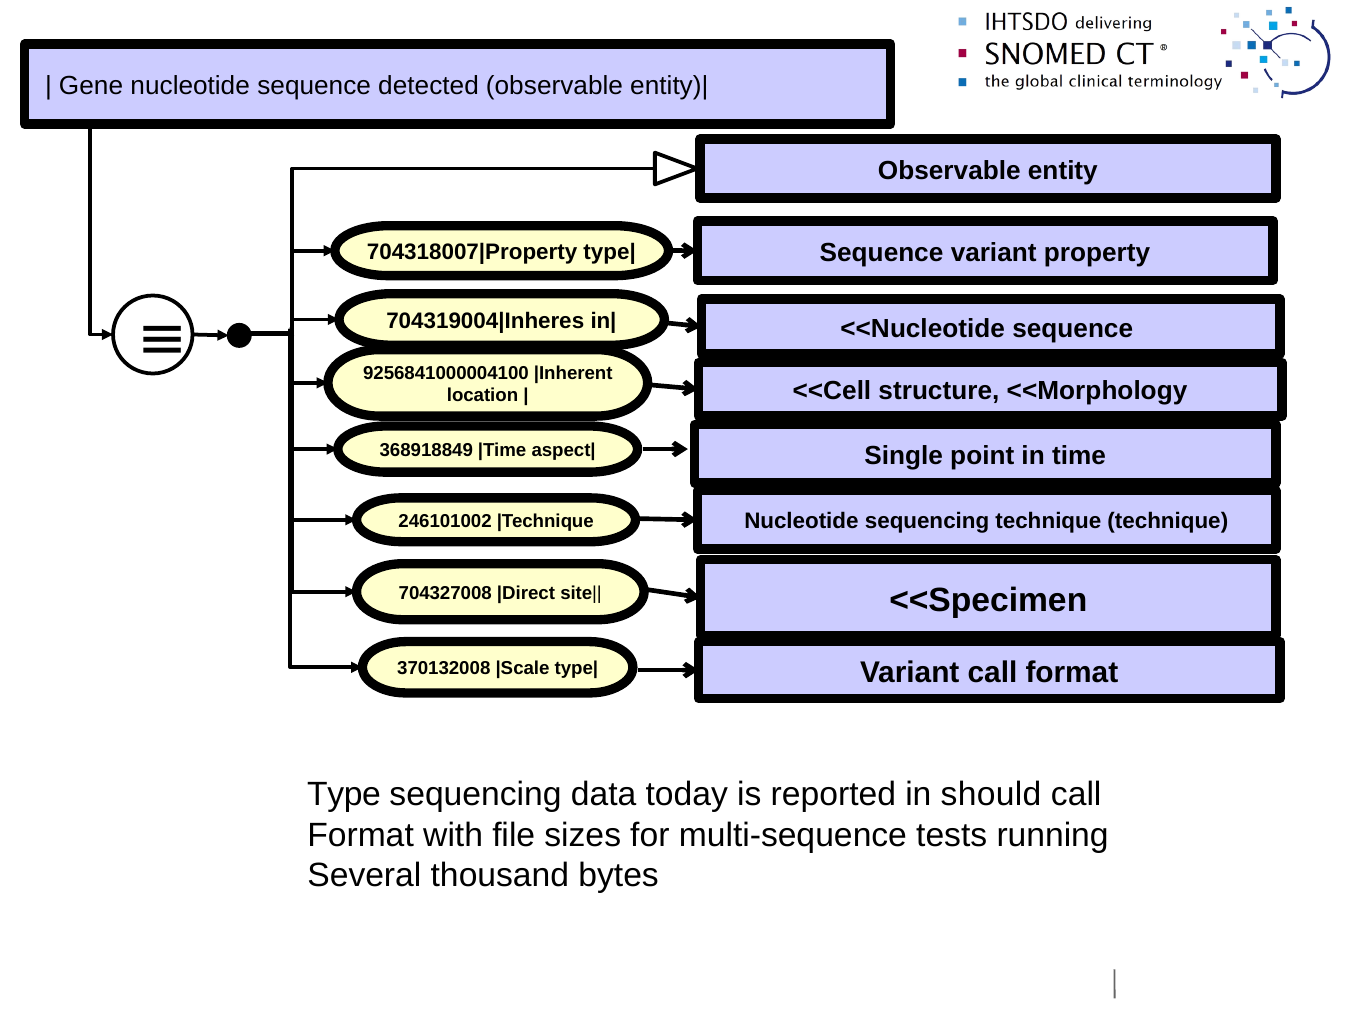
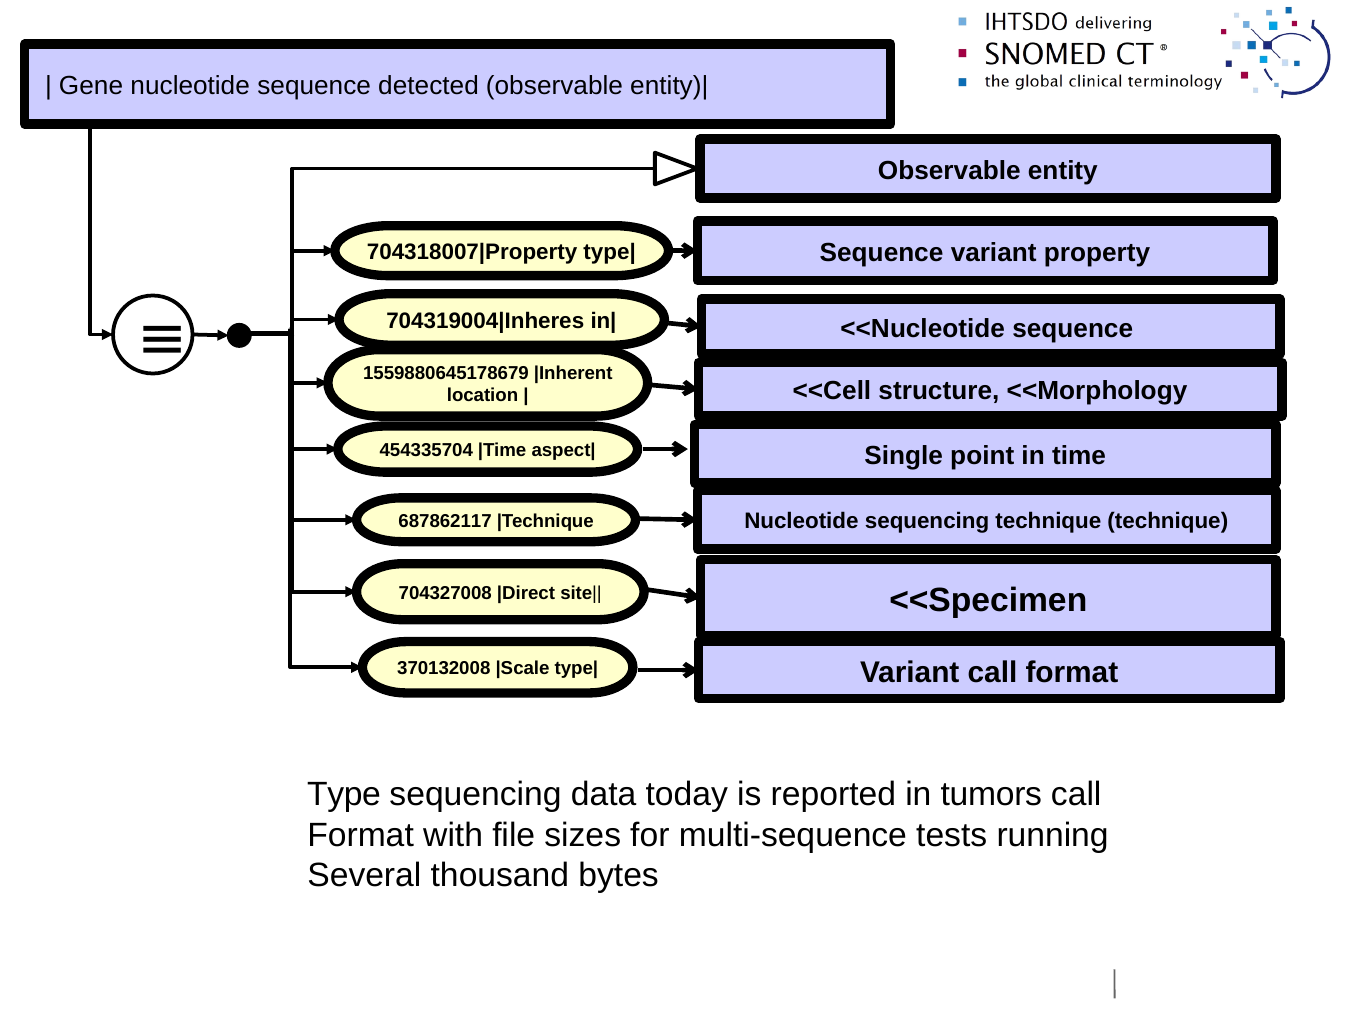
9256841000004100: 9256841000004100 -> 1559880645178679 (446, 373)
368918849: 368918849 -> 454335704 (426, 451)
246101002: 246101002 -> 687862117 (445, 521)
should: should -> tumors (991, 795)
